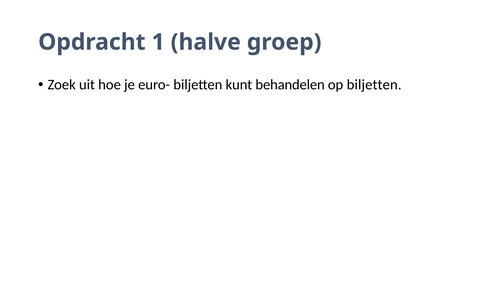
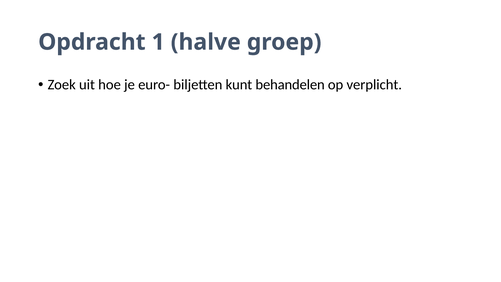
op biljetten: biljetten -> verplicht (374, 85)
